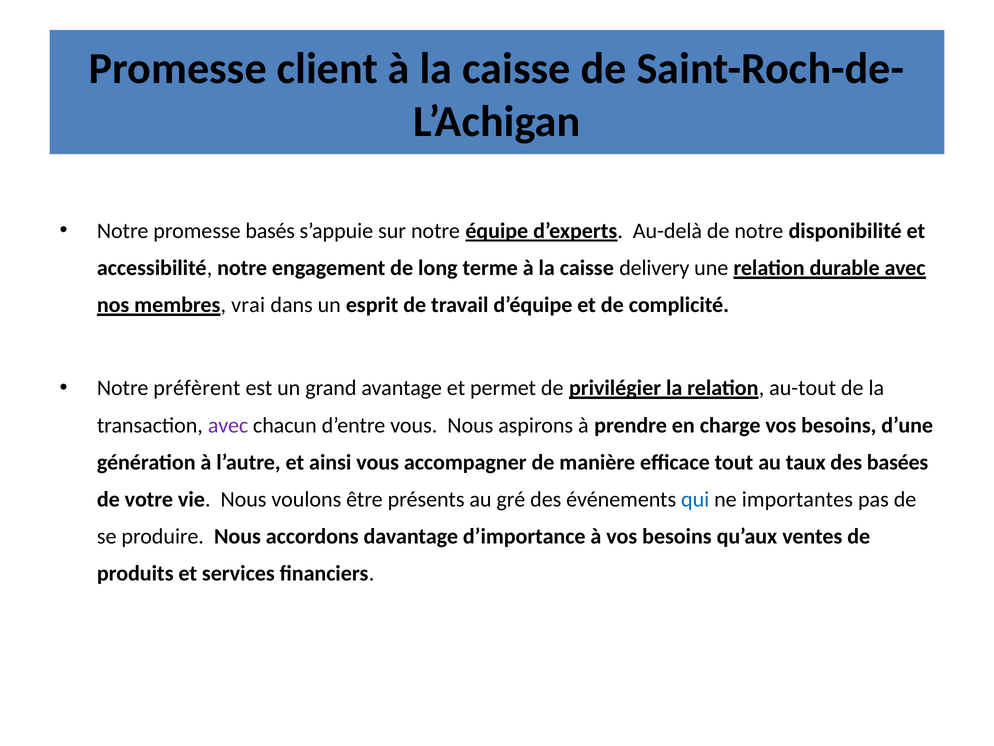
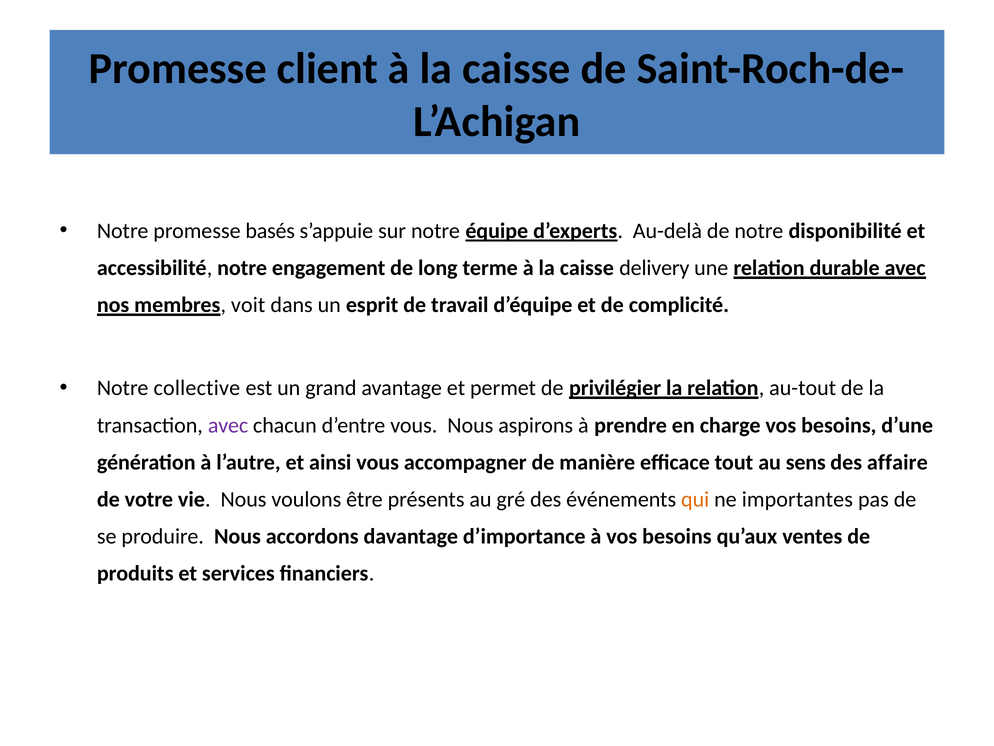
vrai: vrai -> voit (248, 305)
préfèrent: préfèrent -> collective (197, 388)
taux: taux -> sens (806, 462)
basées: basées -> affaire (897, 462)
qui colour: blue -> orange (695, 499)
